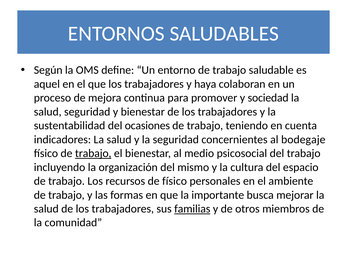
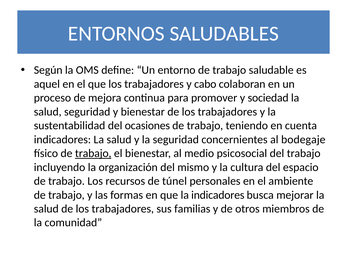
haya: haya -> cabo (205, 84)
de físico: físico -> túnel (175, 181)
la importante: importante -> indicadores (218, 195)
familias underline: present -> none (192, 209)
